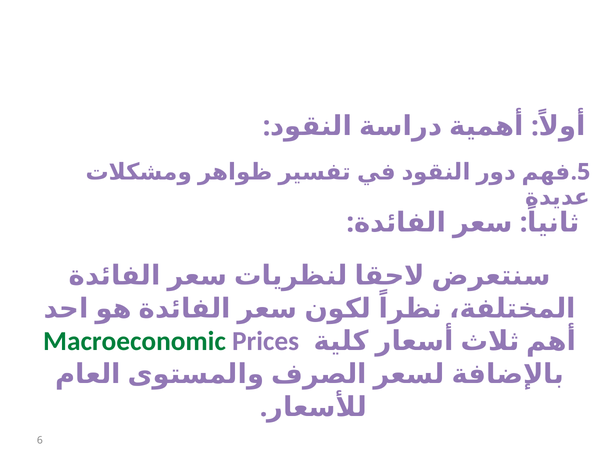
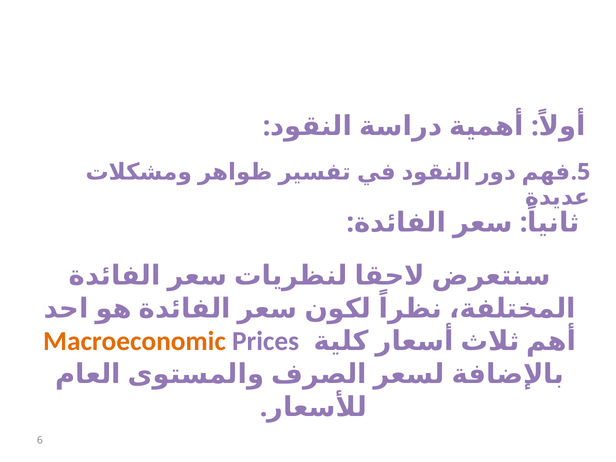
Macroeconomic colour: green -> orange (134, 341)
